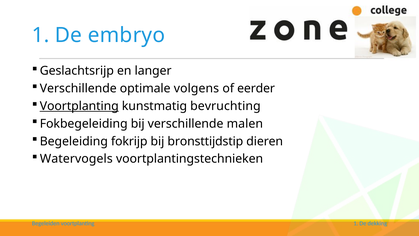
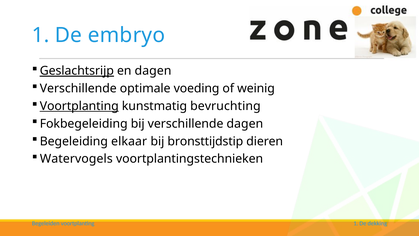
Geslachtsrijp underline: none -> present (77, 71)
en langer: langer -> dagen (153, 71)
volgens: volgens -> voeding (197, 88)
eerder: eerder -> weinig (256, 88)
verschillende malen: malen -> dagen (245, 124)
fokrijp: fokrijp -> elkaar (129, 141)
